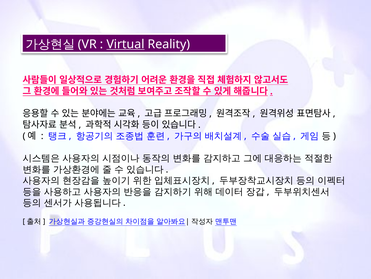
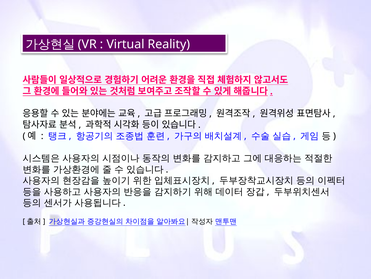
Virtual underline: present -> none (126, 44)
